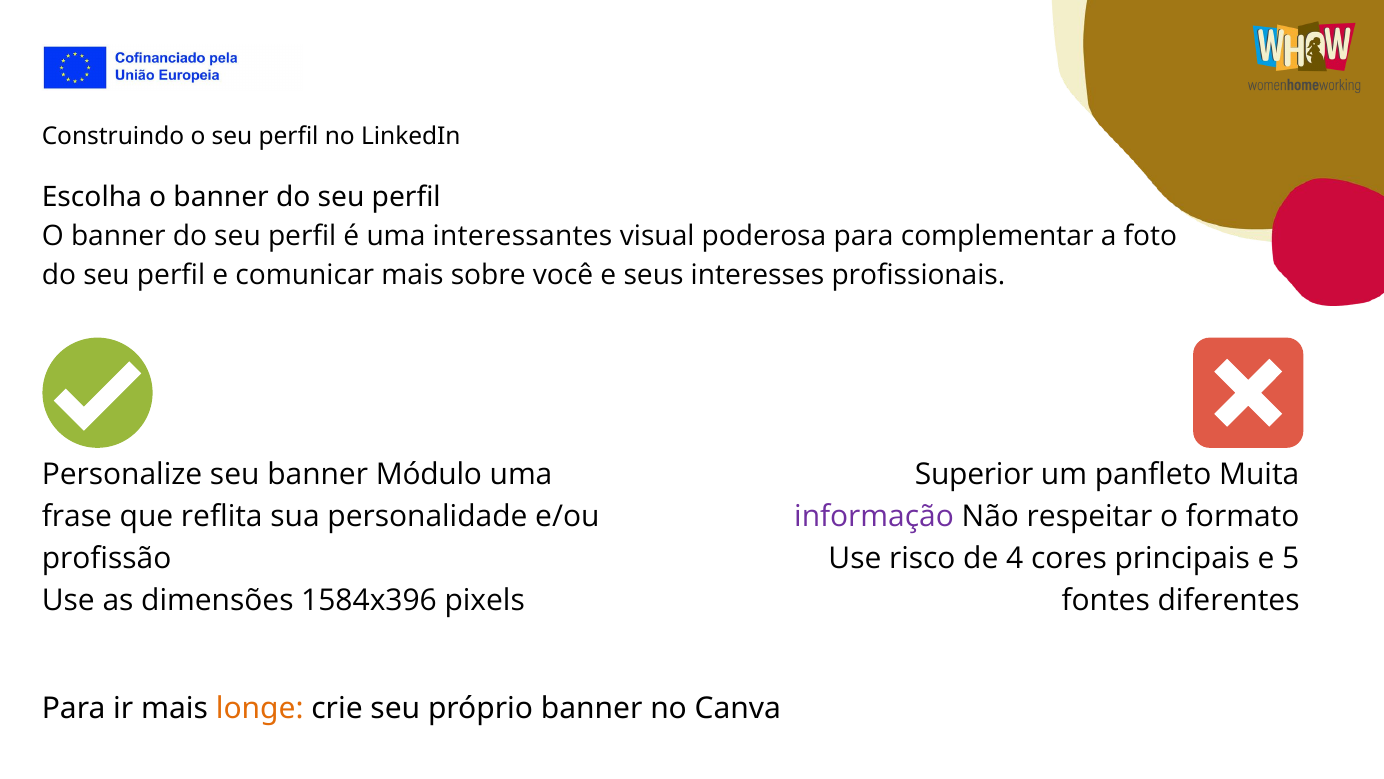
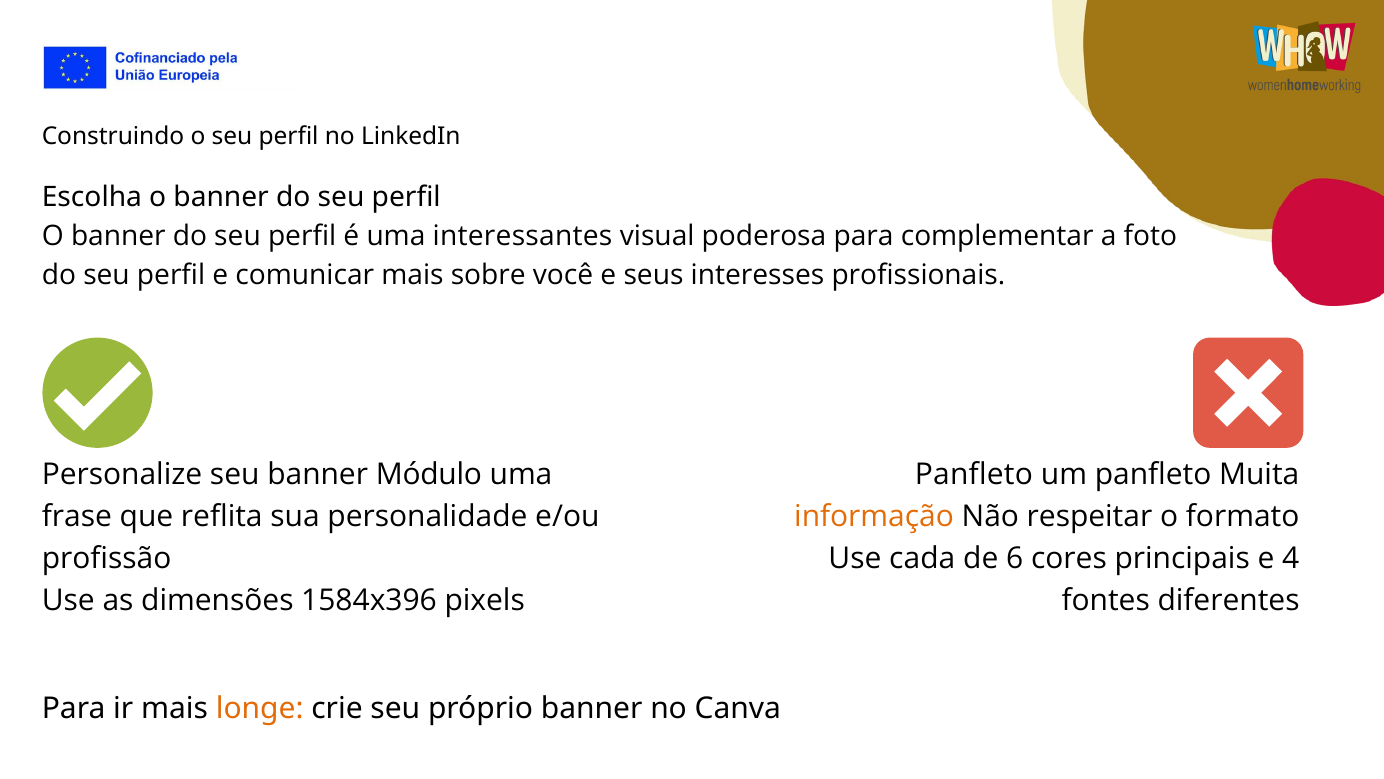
Superior: Superior -> Panfleto (974, 474)
informação colour: purple -> orange (874, 516)
risco: risco -> cada (922, 558)
4: 4 -> 6 (1015, 558)
5: 5 -> 4 (1291, 558)
